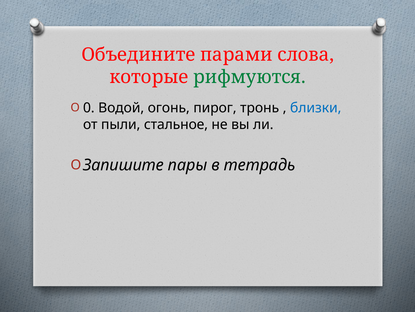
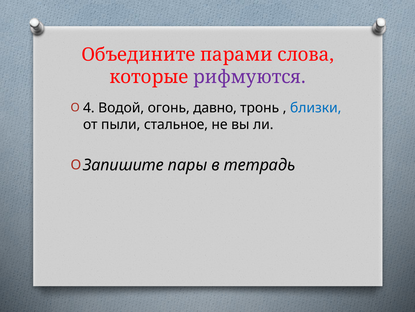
рифмуются colour: green -> purple (249, 77)
0: 0 -> 4 (89, 108)
пирог: пирог -> давно (215, 108)
